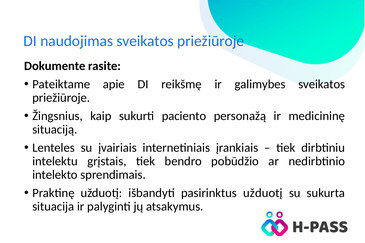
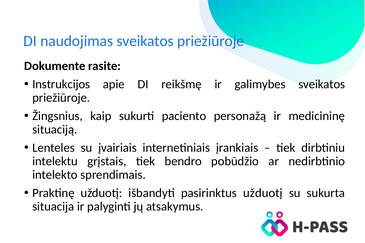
Pateiktame: Pateiktame -> Instrukcijos (61, 84)
